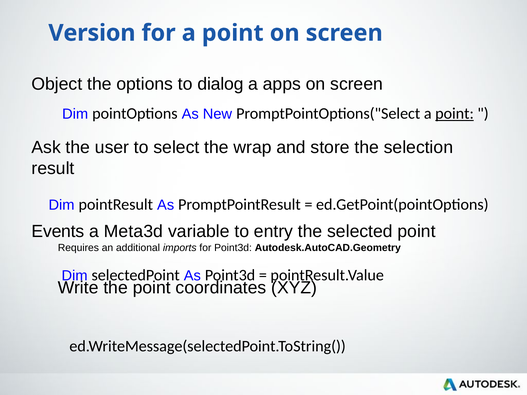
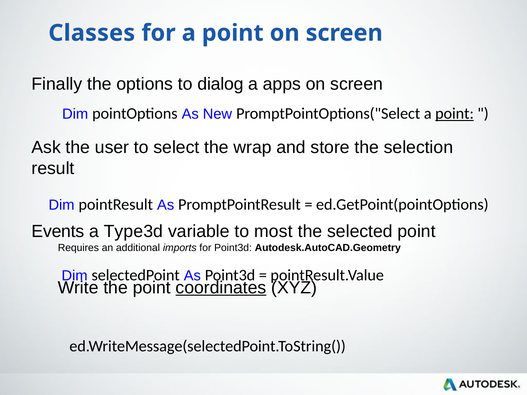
Version: Version -> Classes (92, 33)
Object: Object -> Finally (57, 84)
Meta3d: Meta3d -> Type3d (133, 232)
entry: entry -> most (273, 232)
coordinates underline: none -> present (221, 288)
